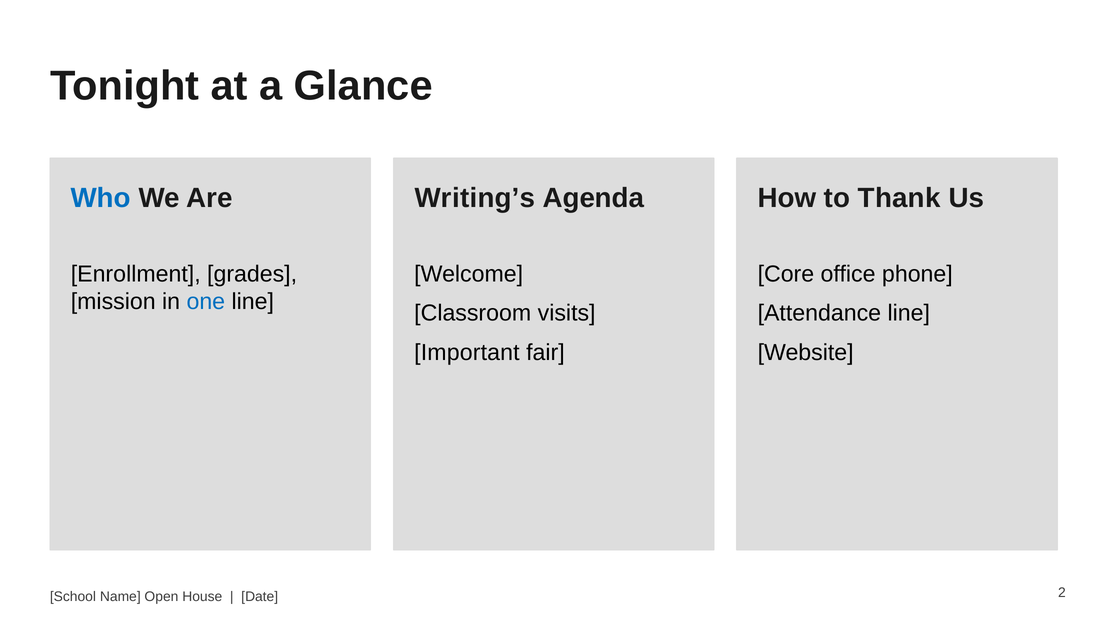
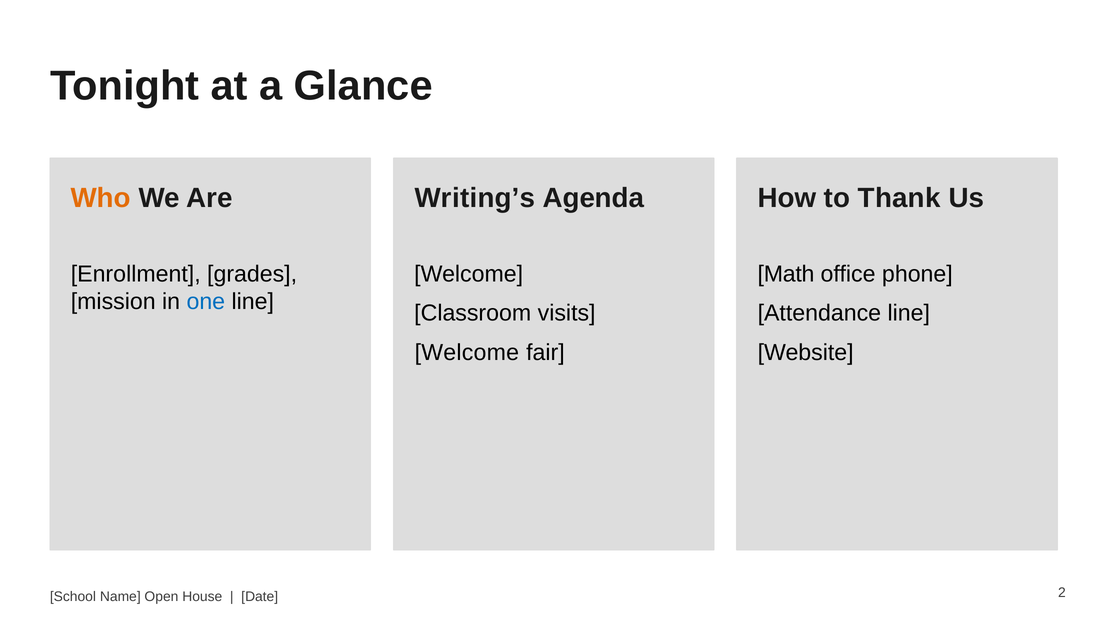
Who colour: blue -> orange (101, 198)
Core: Core -> Math (786, 274)
Important: Important -> Welcome (467, 352)
